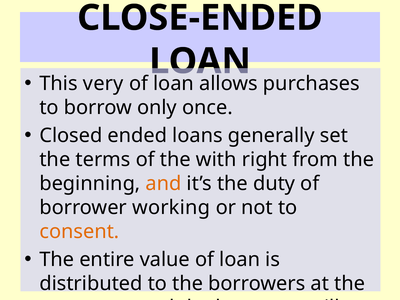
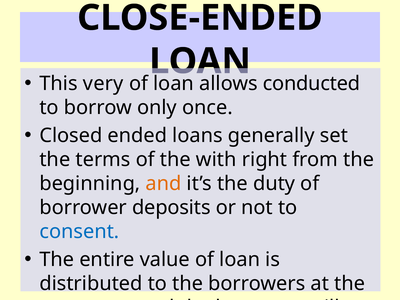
purchases: purchases -> conducted (312, 83)
working: working -> deposits (171, 207)
consent colour: orange -> blue (79, 231)
